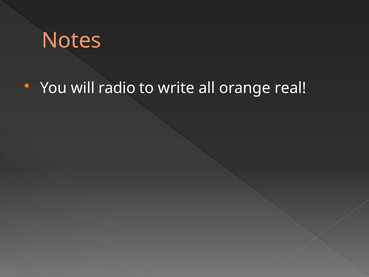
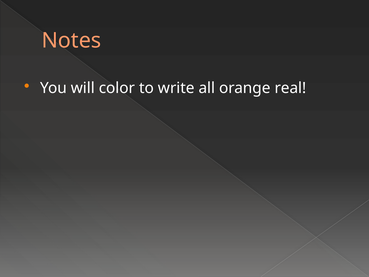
radio: radio -> color (117, 88)
